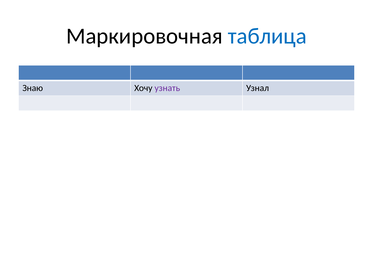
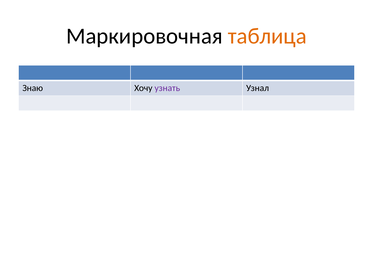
таблица colour: blue -> orange (267, 36)
